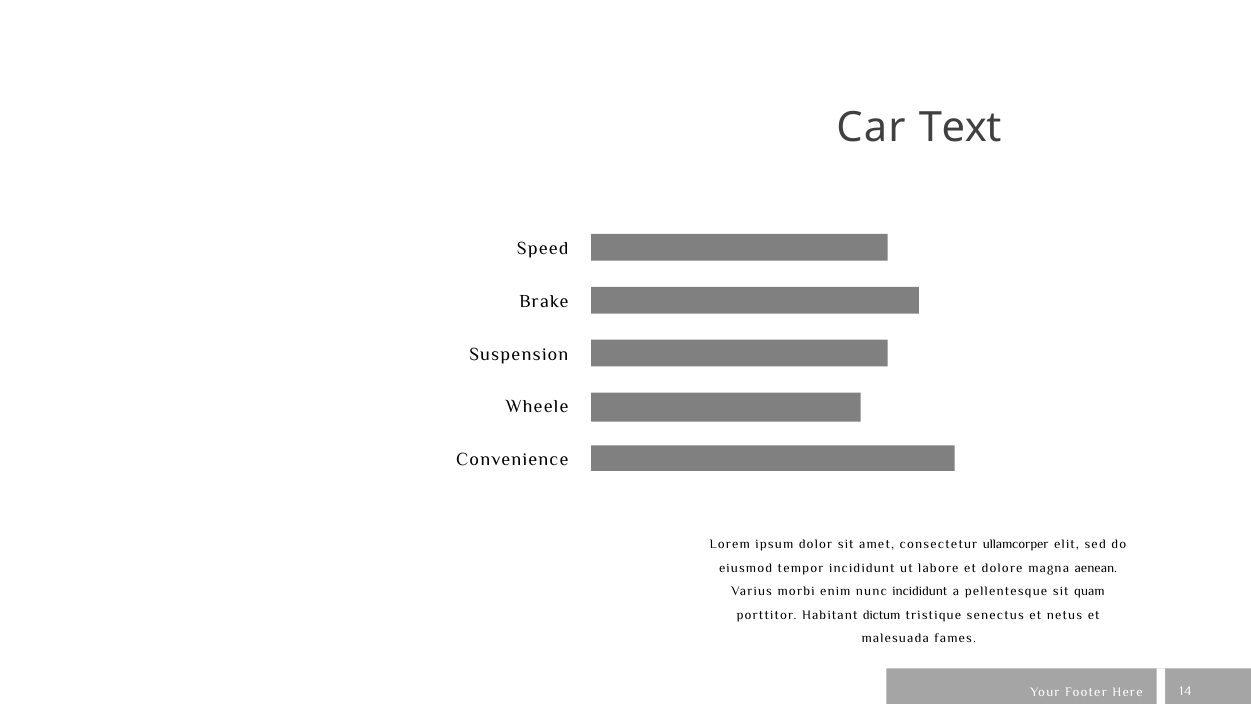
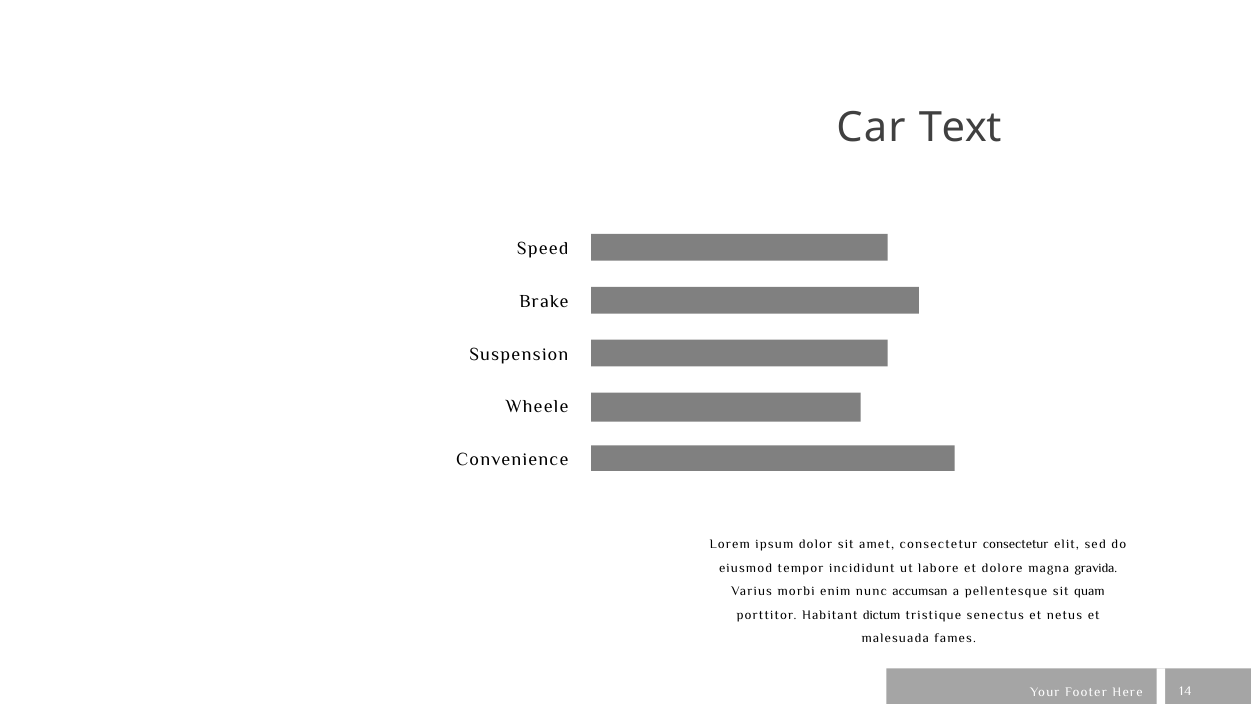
consectetur ullamcorper: ullamcorper -> consectetur (1016, 544)
aenean: aenean -> gravida (1096, 568)
nunc incididunt: incididunt -> accumsan (920, 591)
